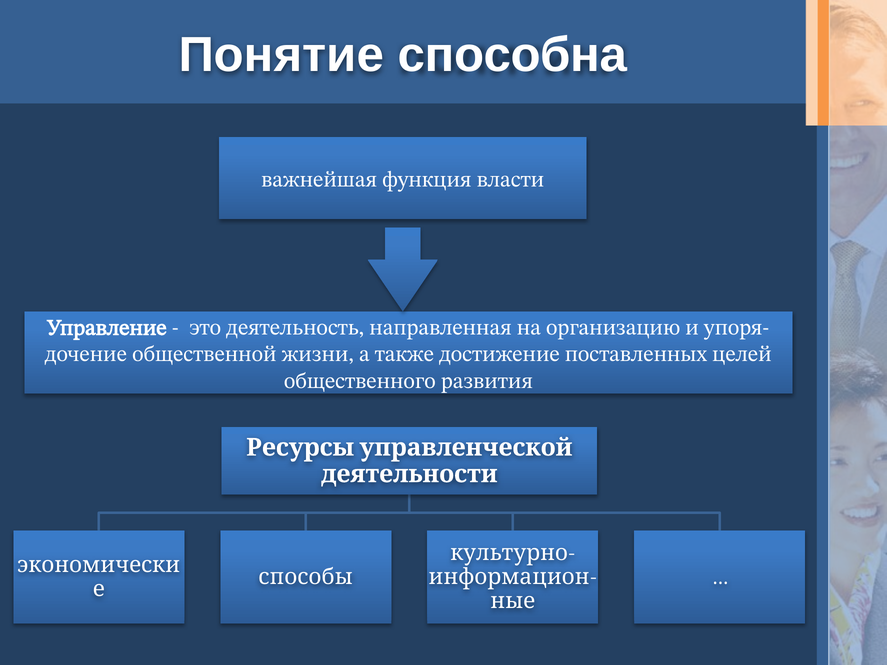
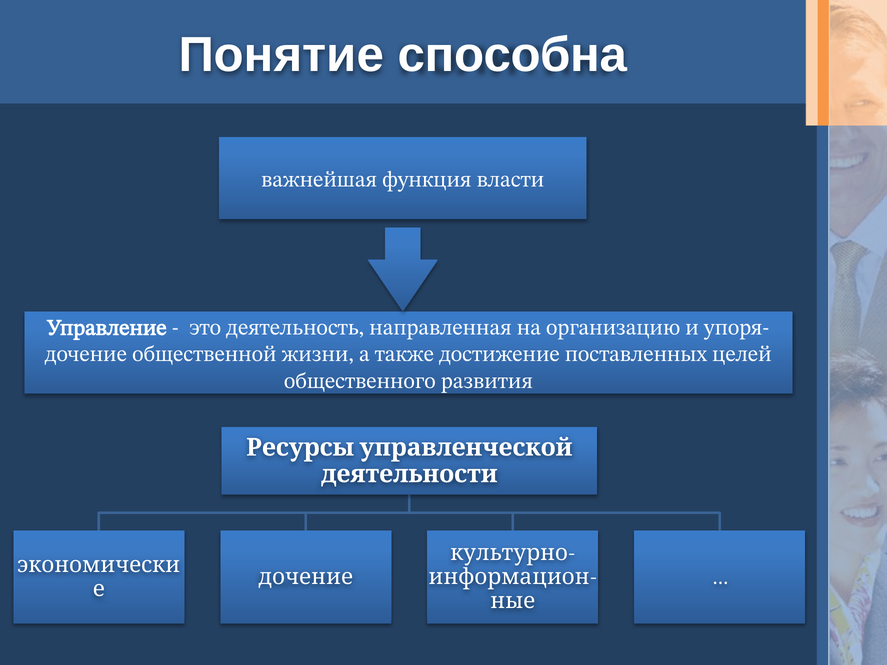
способы: способы -> дочение (306, 577)
